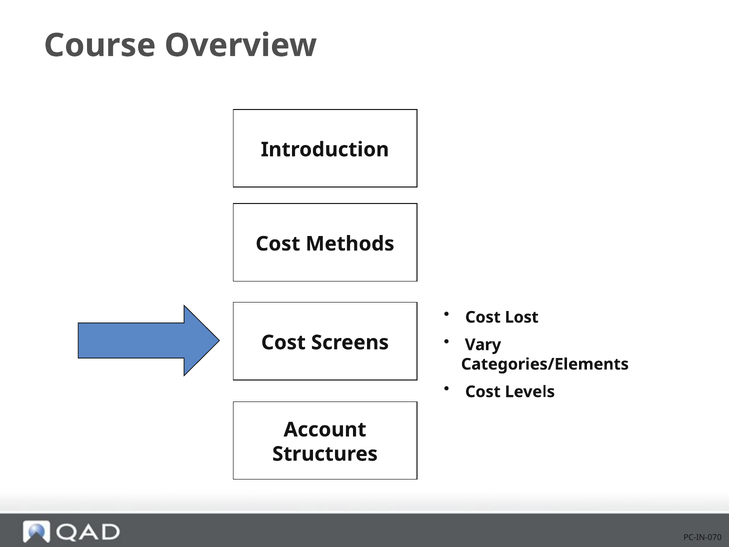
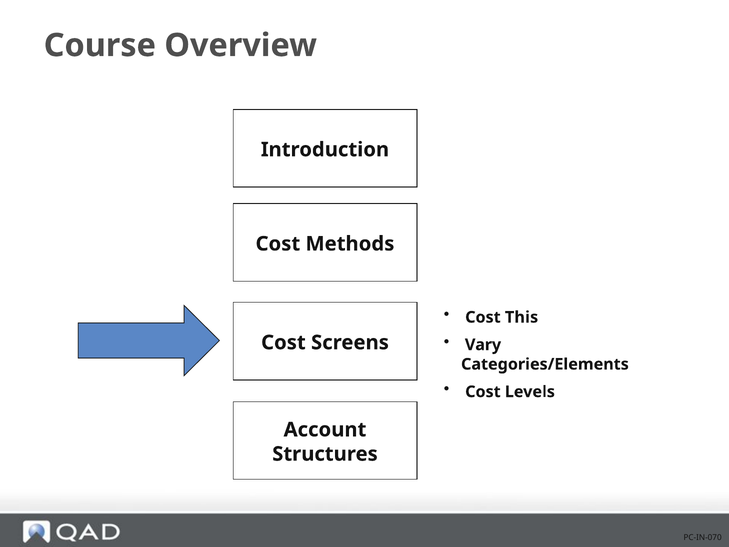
Lost: Lost -> This (522, 317)
